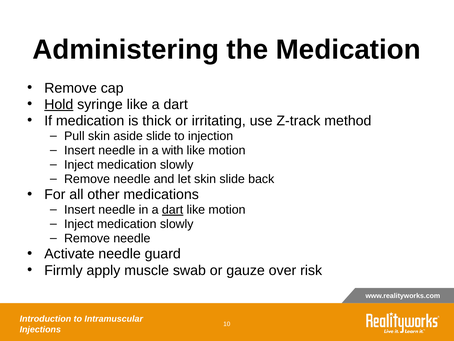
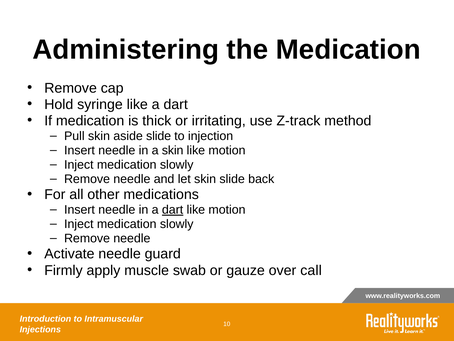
Hold underline: present -> none (59, 104)
a with: with -> skin (173, 150)
risk: risk -> call (311, 270)
